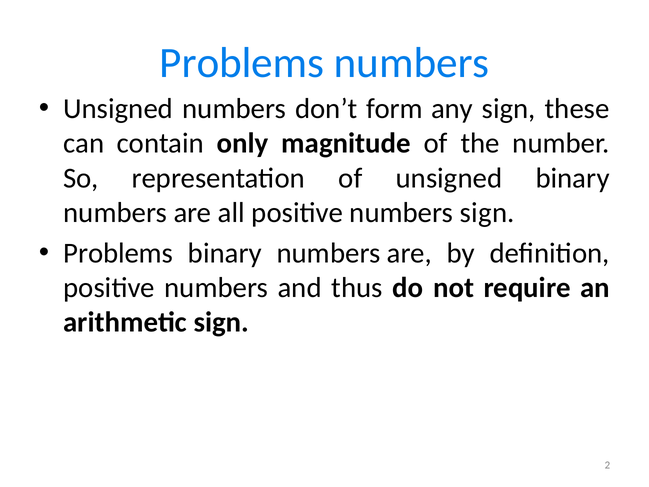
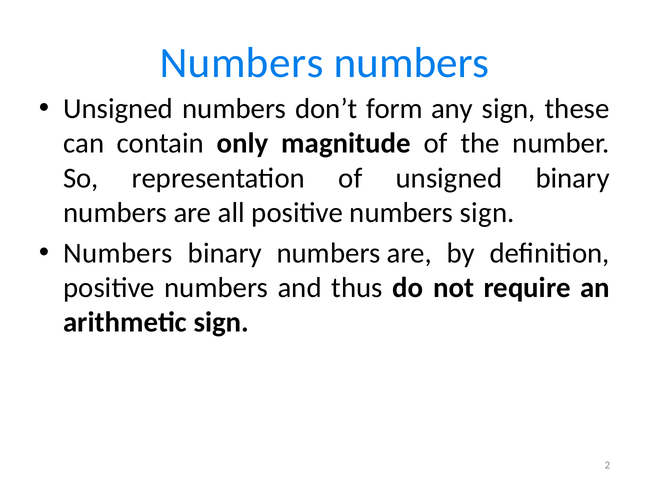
Problems: Problems -> Numbers (242, 63)
Problems: Problems -> Numbers (118, 253)
